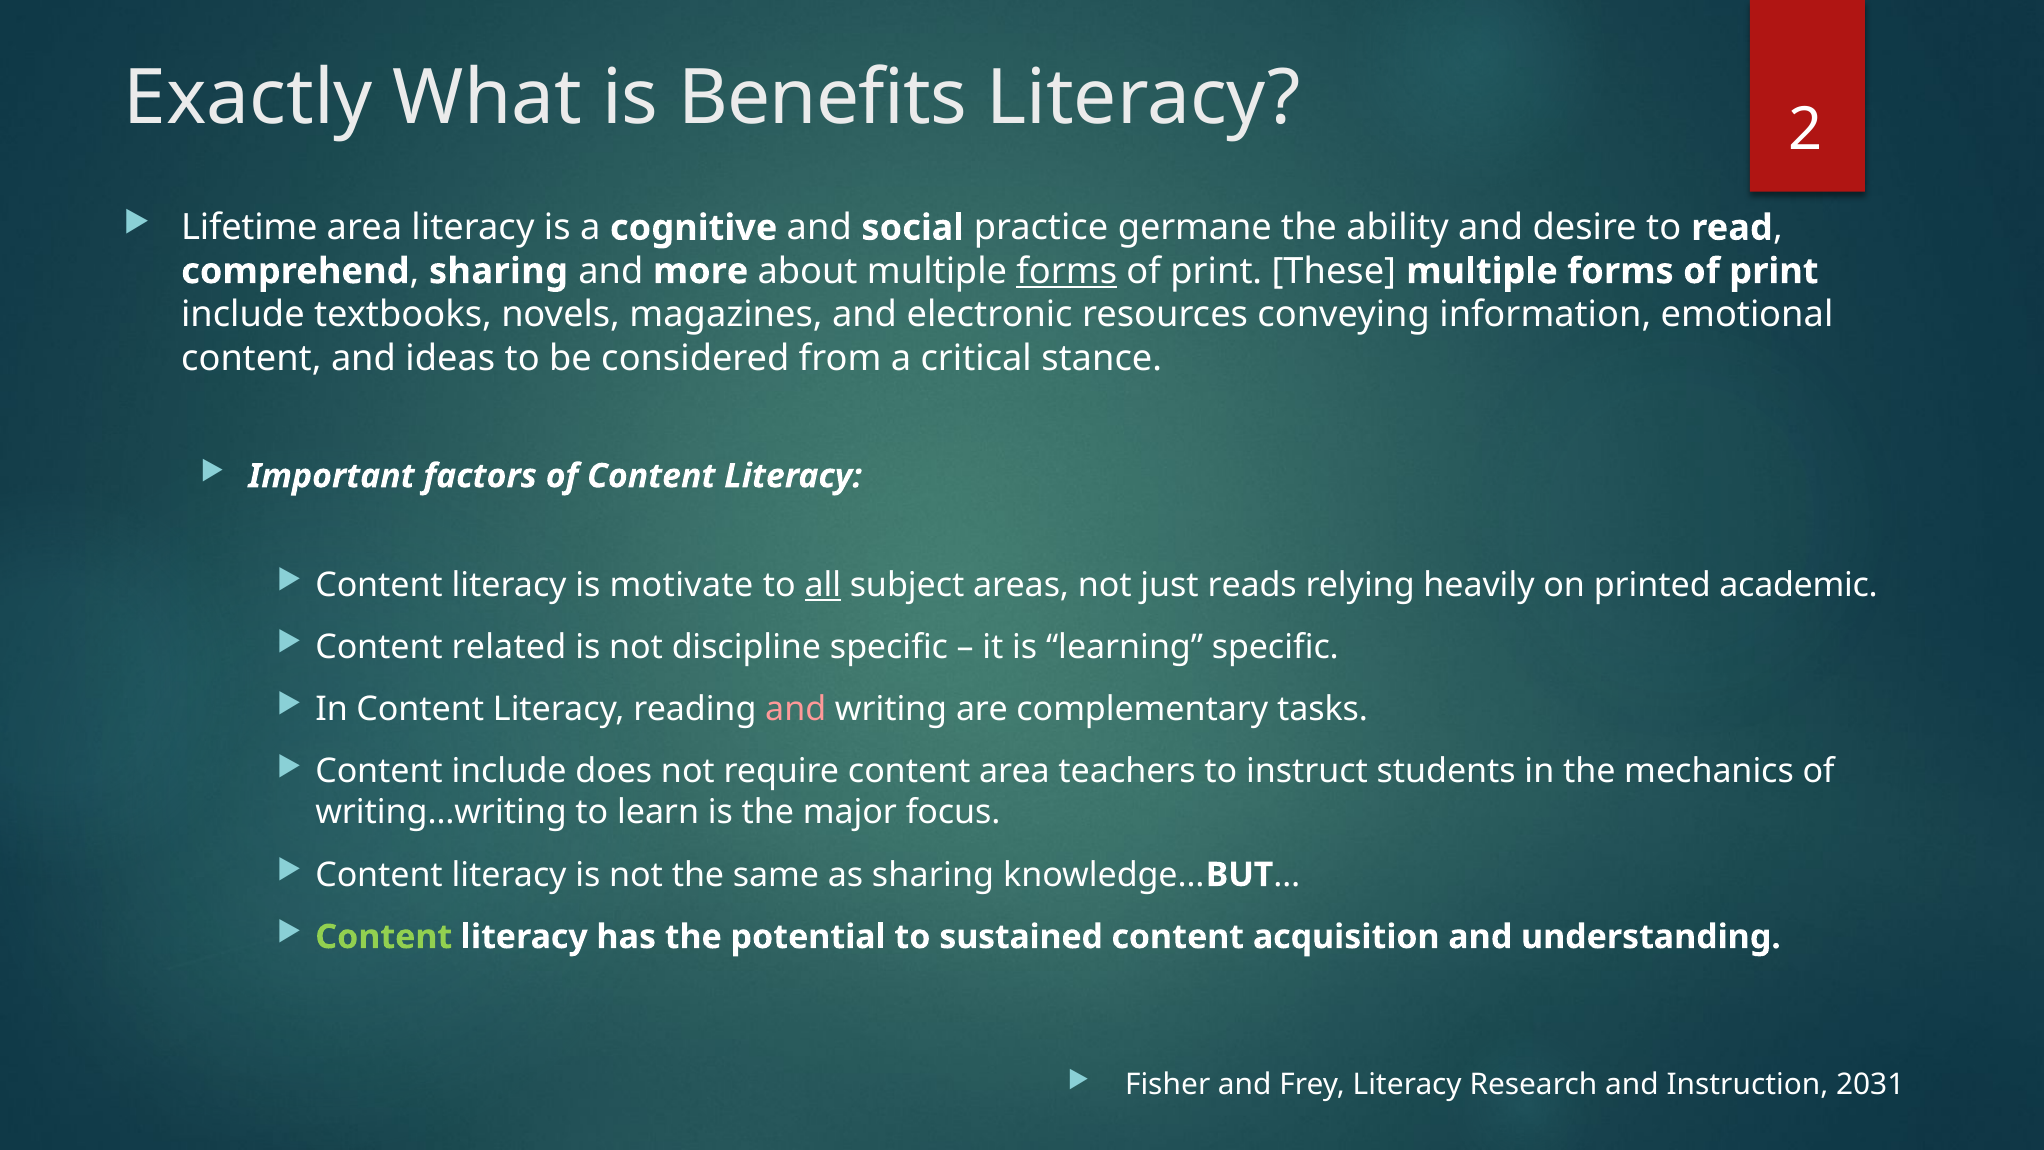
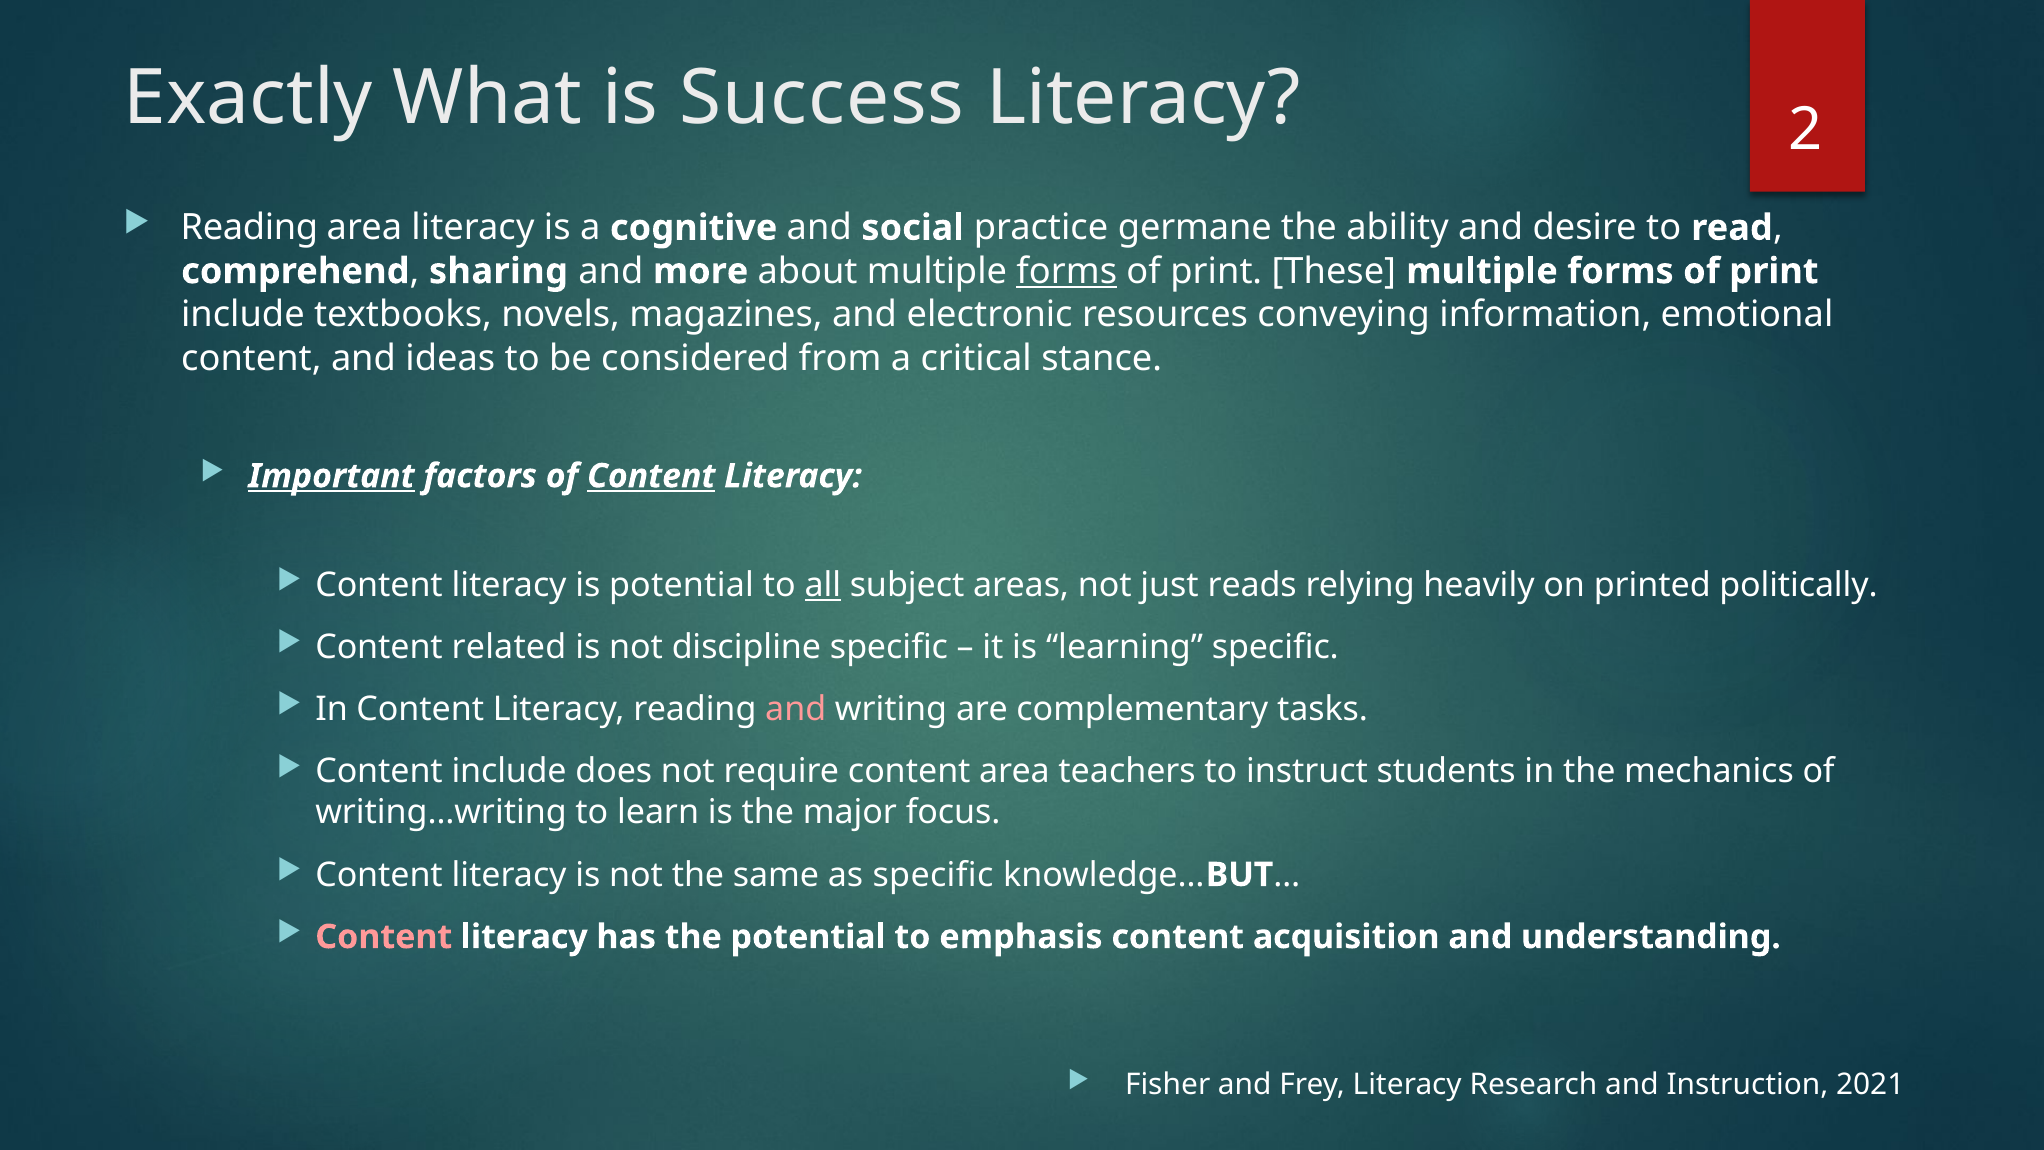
Benefits: Benefits -> Success (822, 98)
Lifetime: Lifetime -> Reading (249, 228)
Important underline: none -> present (331, 476)
Content underline: none -> present (651, 476)
is motivate: motivate -> potential (681, 585)
academic: academic -> politically (1799, 585)
as sharing: sharing -> specific (933, 875)
Content colour: light green -> pink (384, 937)
sustained: sustained -> emphasis (1021, 937)
2031: 2031 -> 2021 (1870, 1085)
